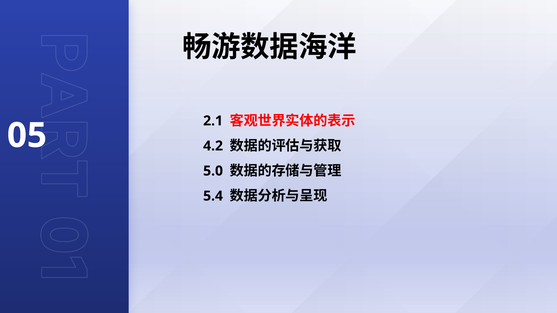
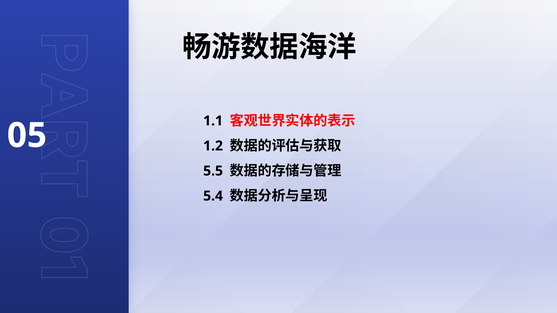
2.1: 2.1 -> 1.1 (213, 121)
4.2: 4.2 -> 1.2 (213, 146)
5.0: 5.0 -> 5.5 (213, 171)
